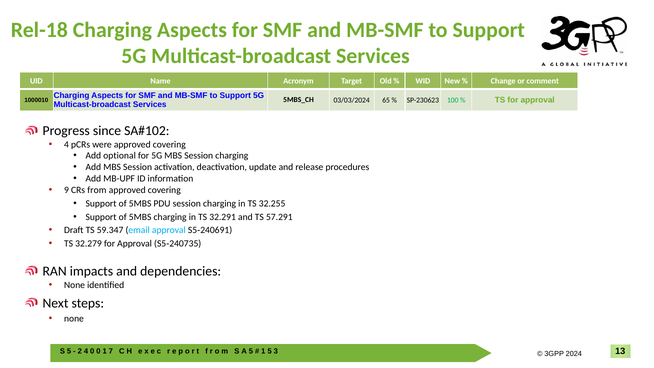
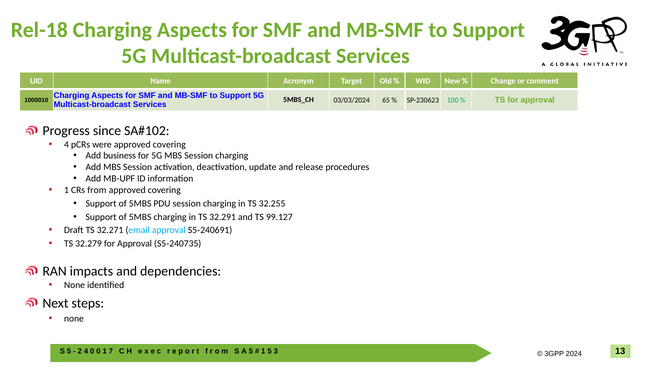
optional: optional -> business (120, 156)
9: 9 -> 1 (66, 190)
57.291: 57.291 -> 99.127 (279, 217)
59.347: 59.347 -> 32.271 (110, 230)
